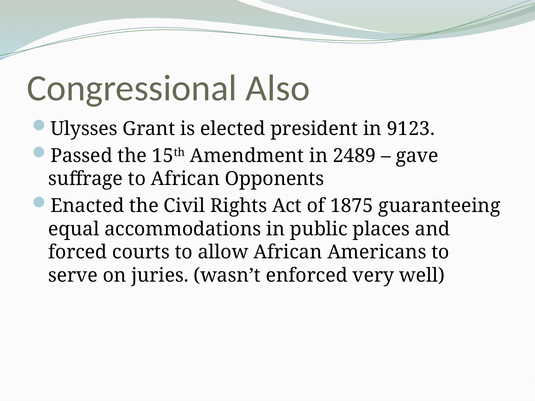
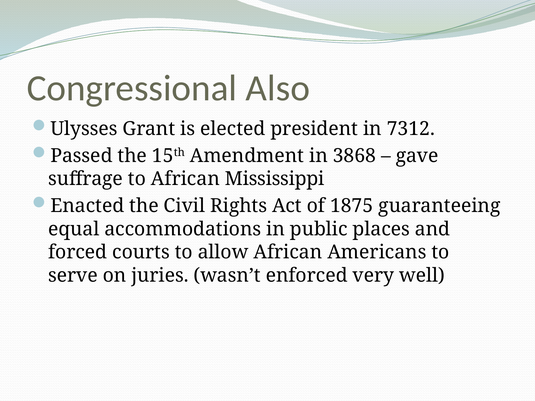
9123: 9123 -> 7312 (411, 129)
2489: 2489 -> 3868 (354, 156)
Opponents: Opponents -> Mississippi (275, 179)
